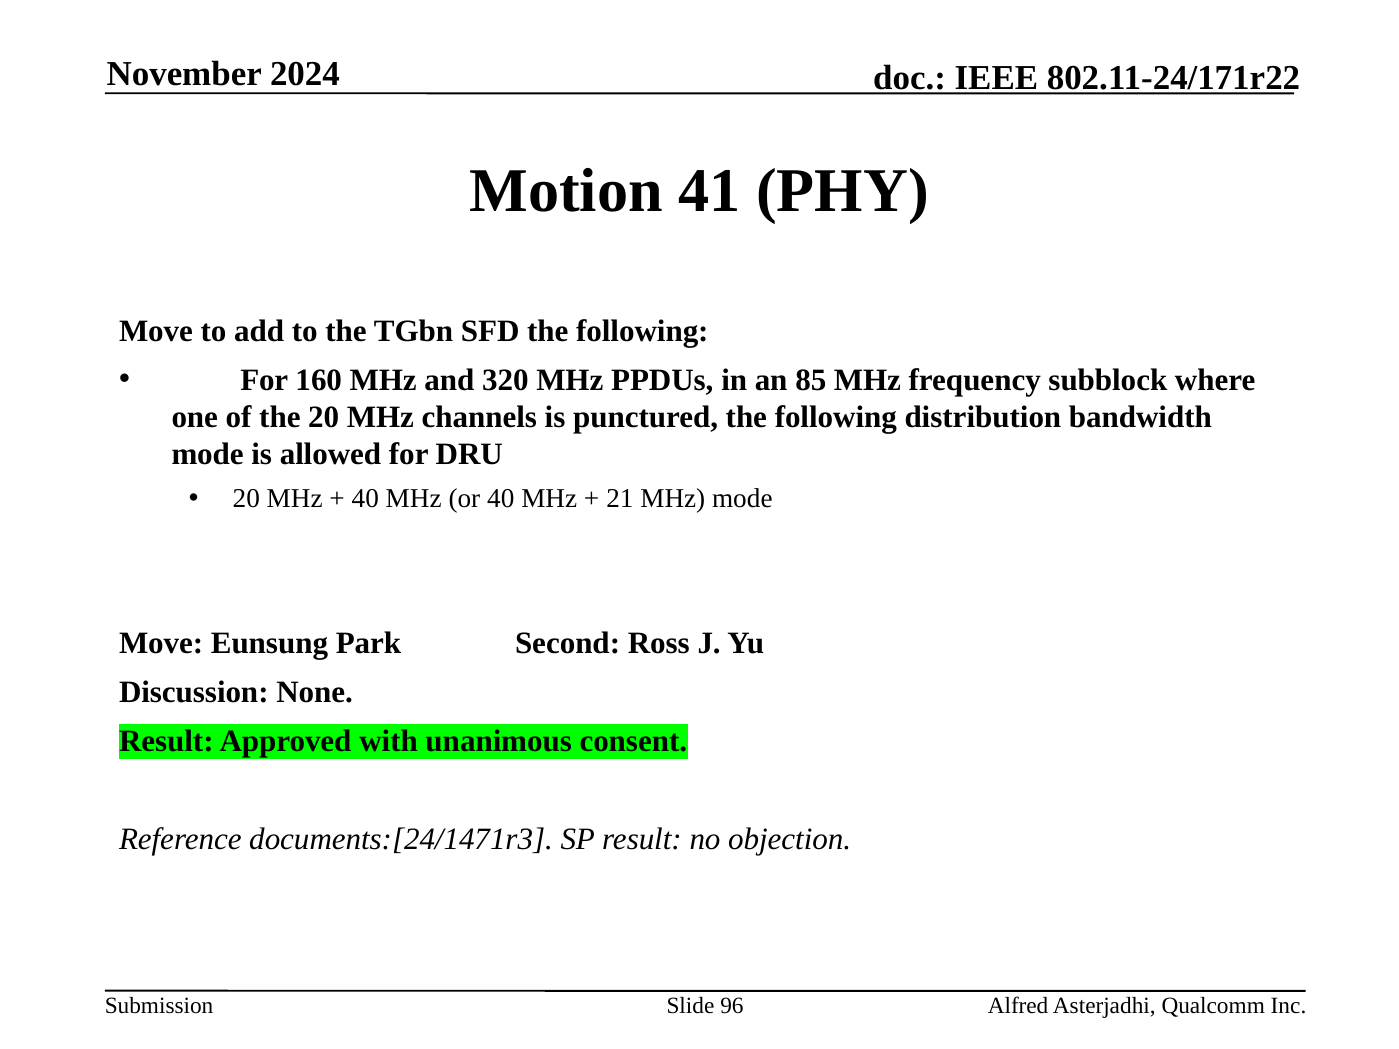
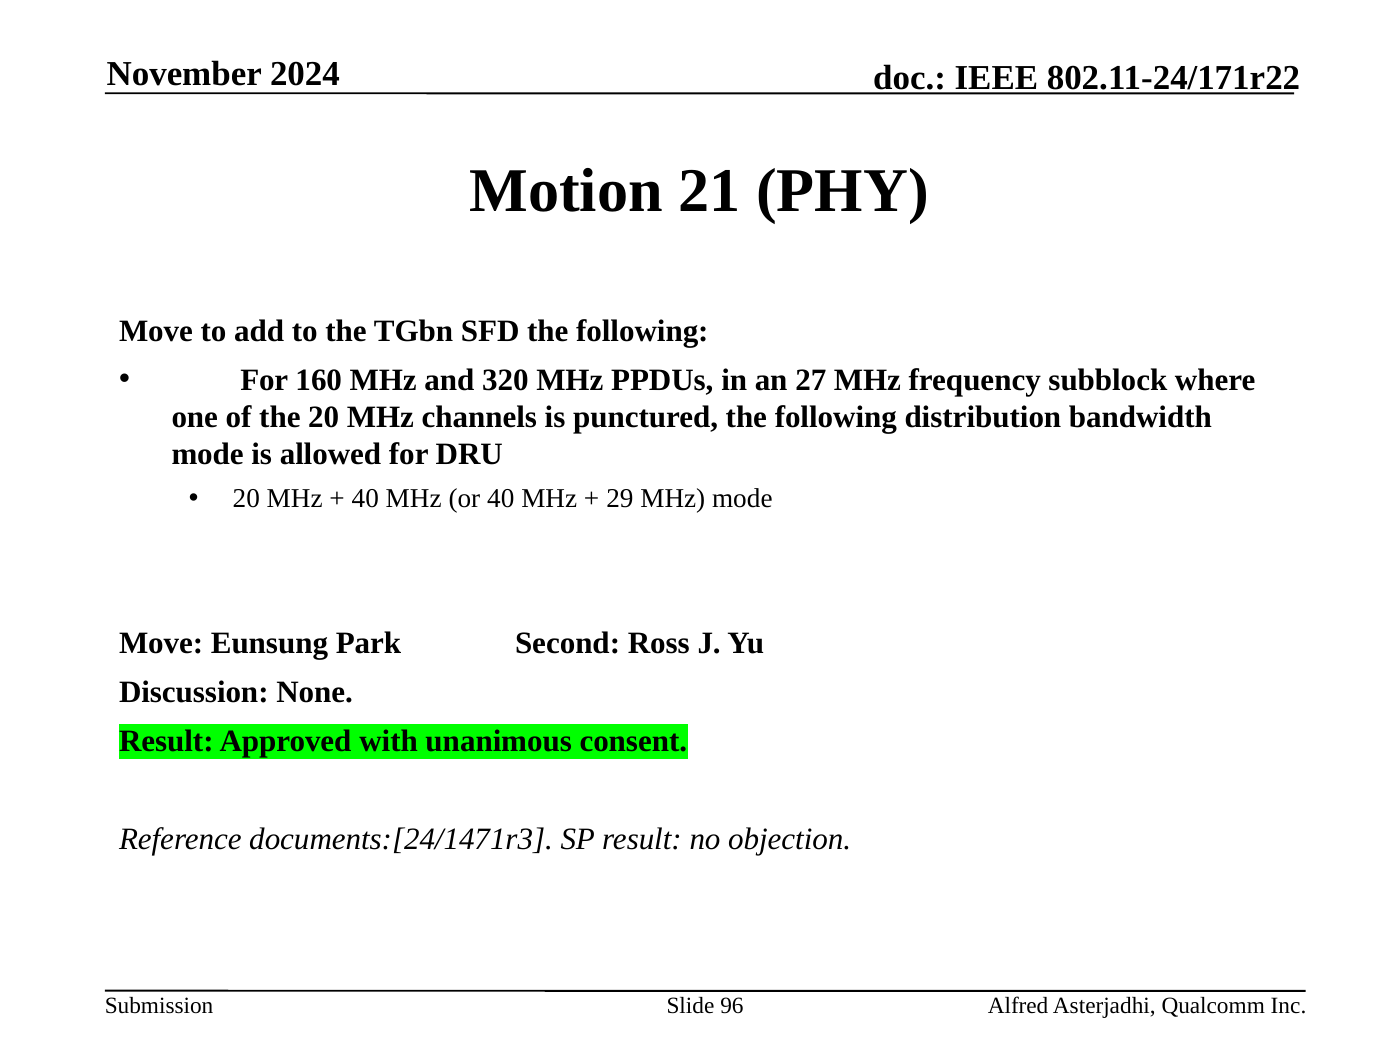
41: 41 -> 21 (709, 191)
85: 85 -> 27 (811, 380)
21: 21 -> 29 (620, 499)
